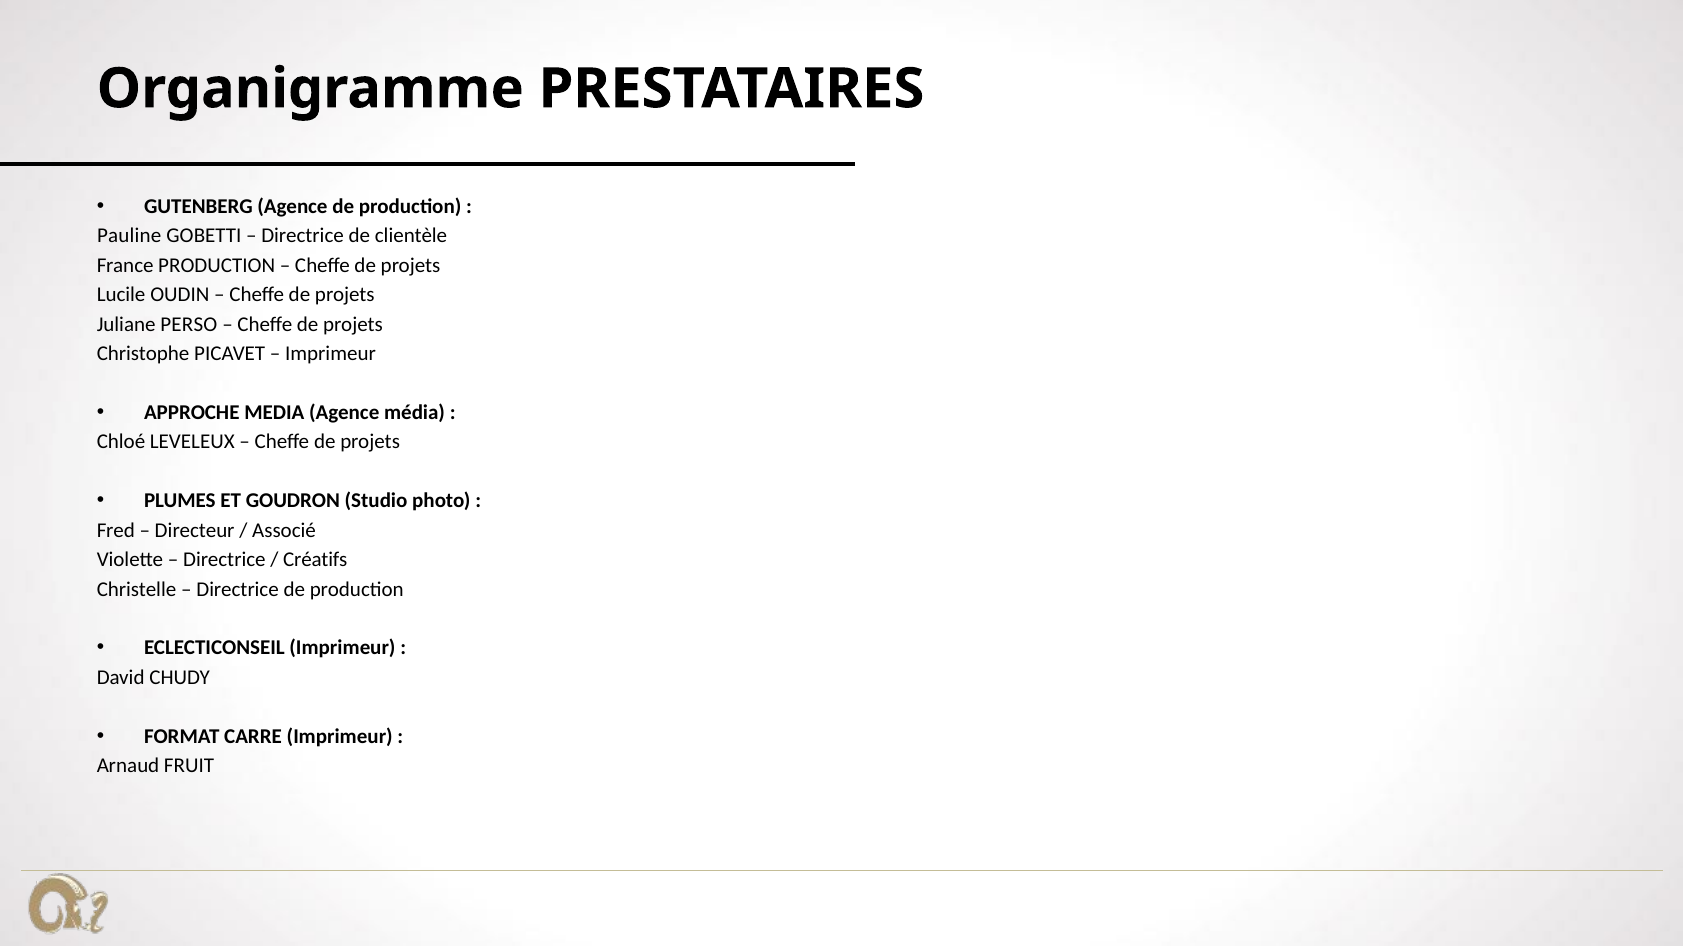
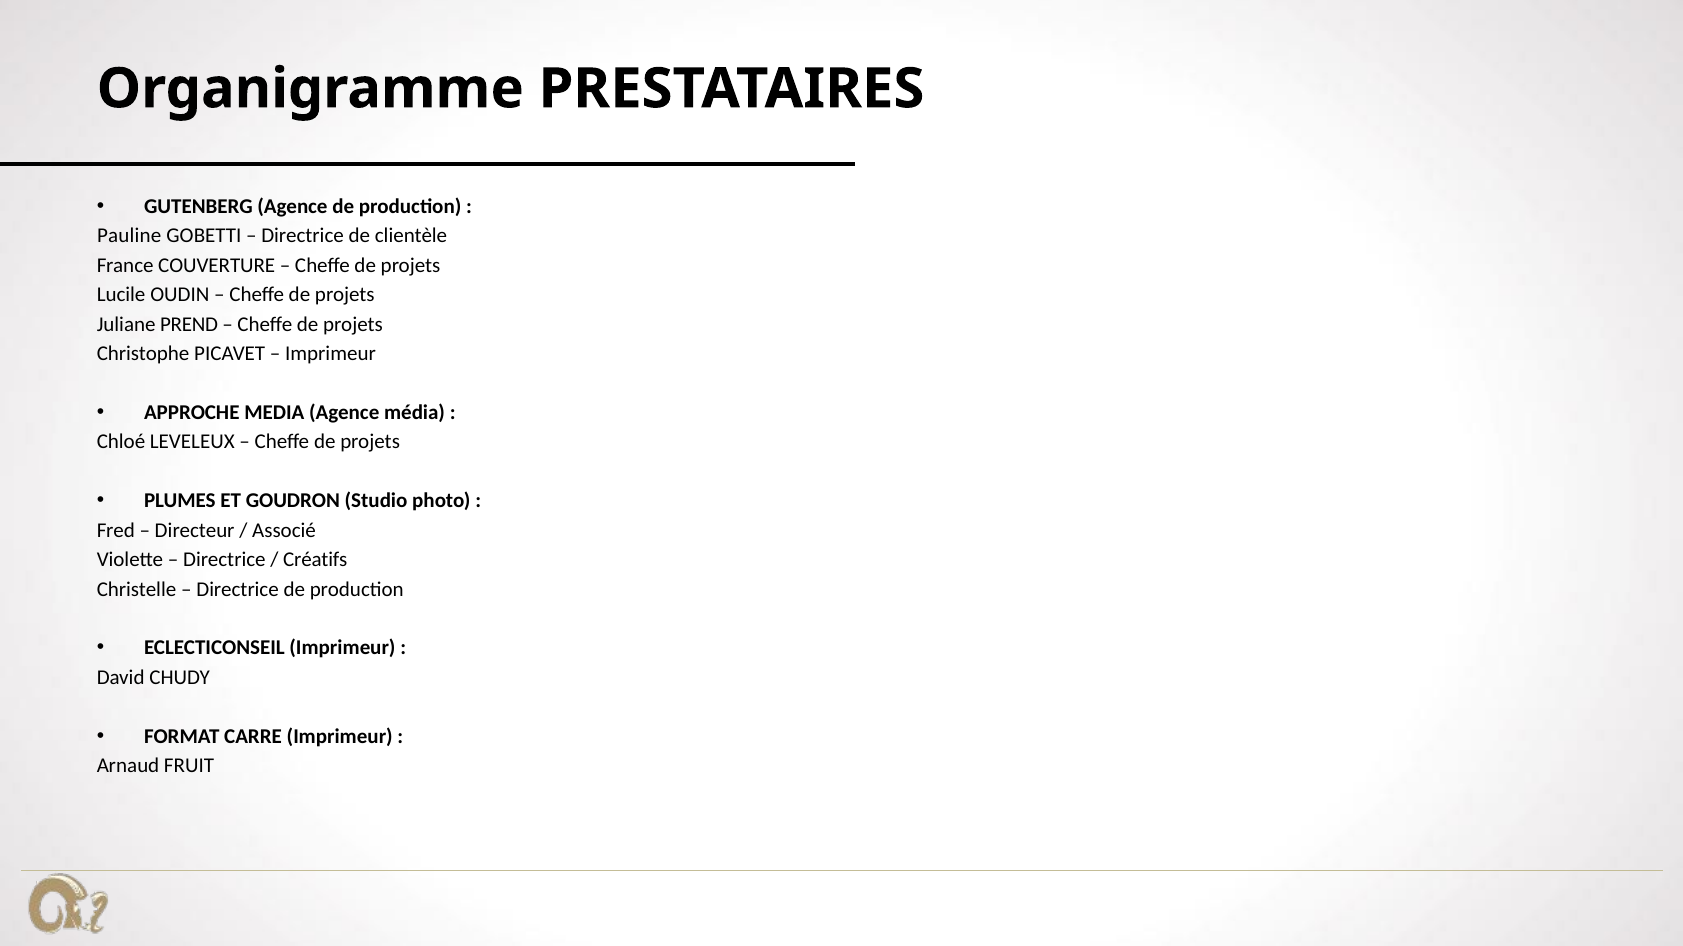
France PRODUCTION: PRODUCTION -> COUVERTURE (217, 265)
PERSO: PERSO -> PREND (189, 324)
